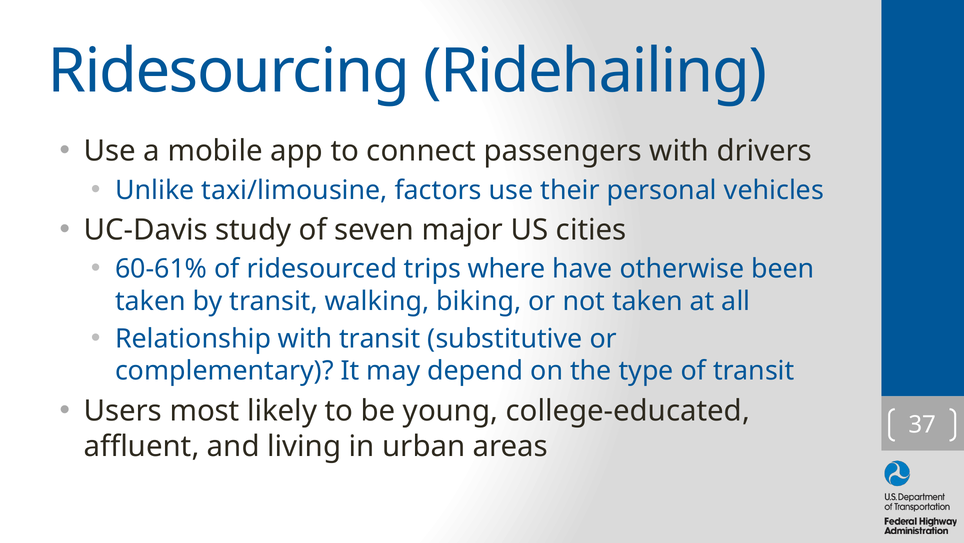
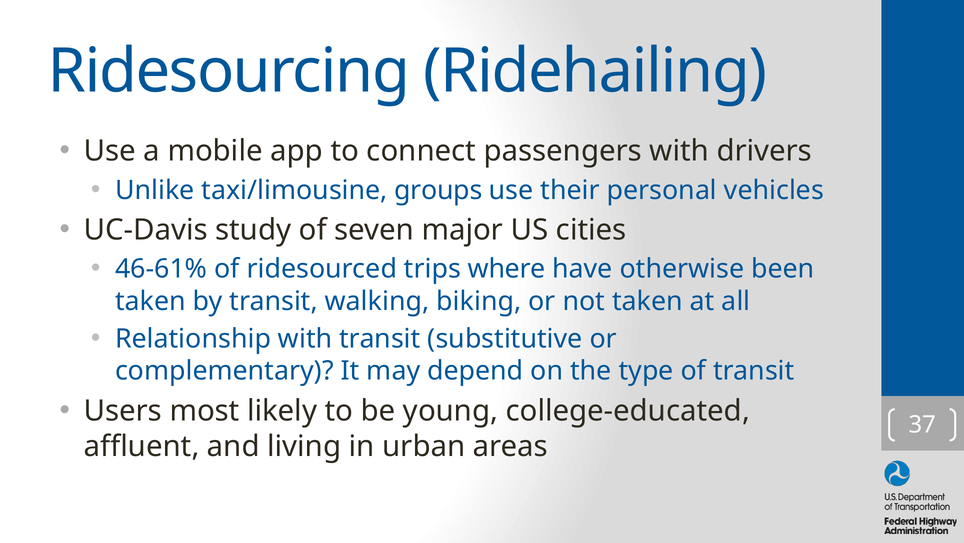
factors: factors -> groups (438, 190)
60-61%: 60-61% -> 46-61% (161, 269)
